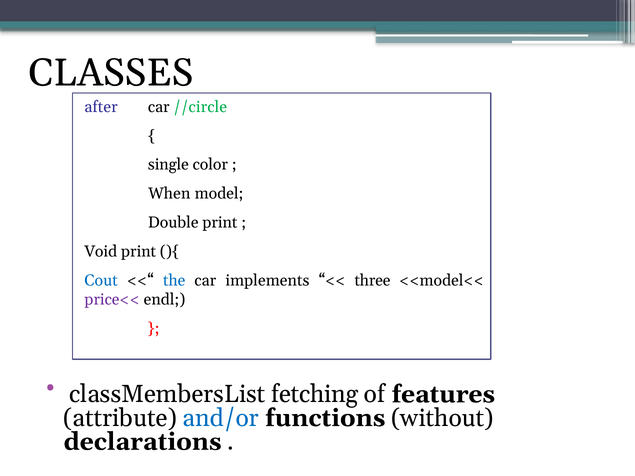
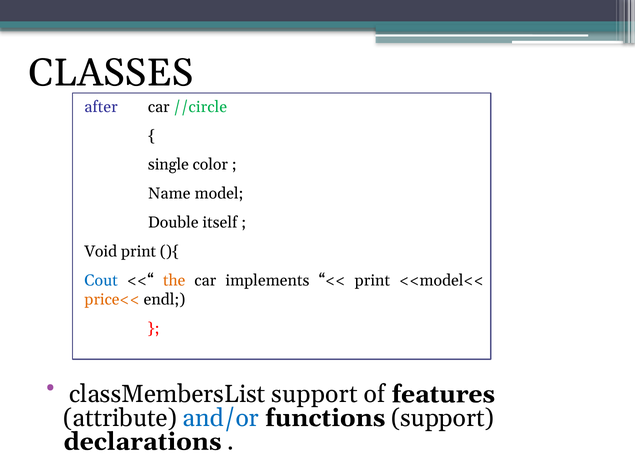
When: When -> Name (169, 194)
Double print: print -> itself (220, 223)
the colour: blue -> orange (174, 281)
three: three -> print (372, 281)
price<< colour: purple -> orange (112, 300)
classMembersList fetching: fetching -> support (315, 394)
functions without: without -> support (443, 418)
